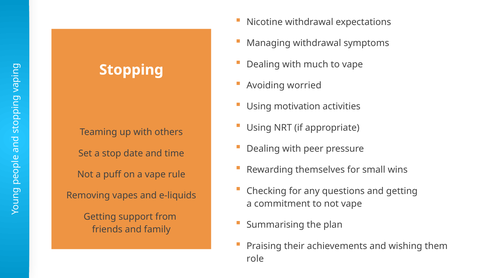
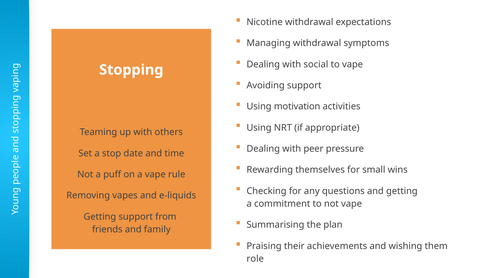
much: much -> social (316, 64)
Avoiding worried: worried -> support (304, 86)
